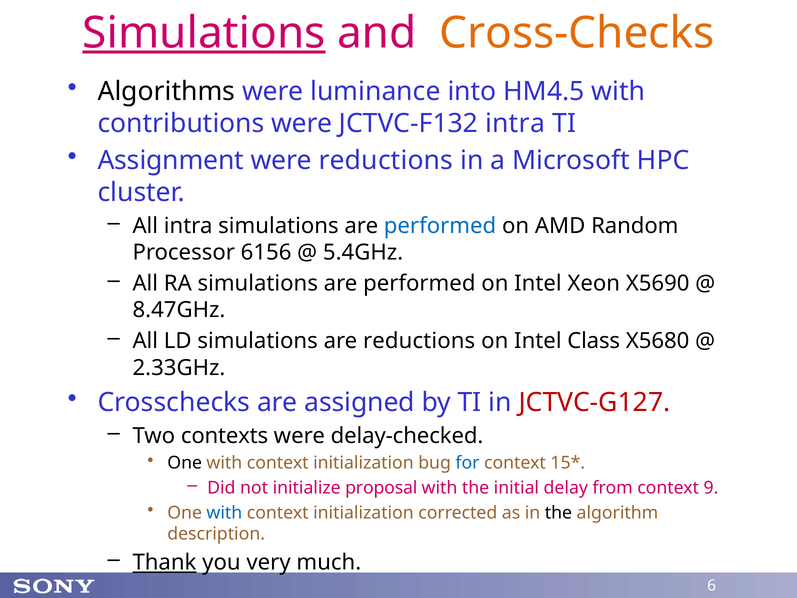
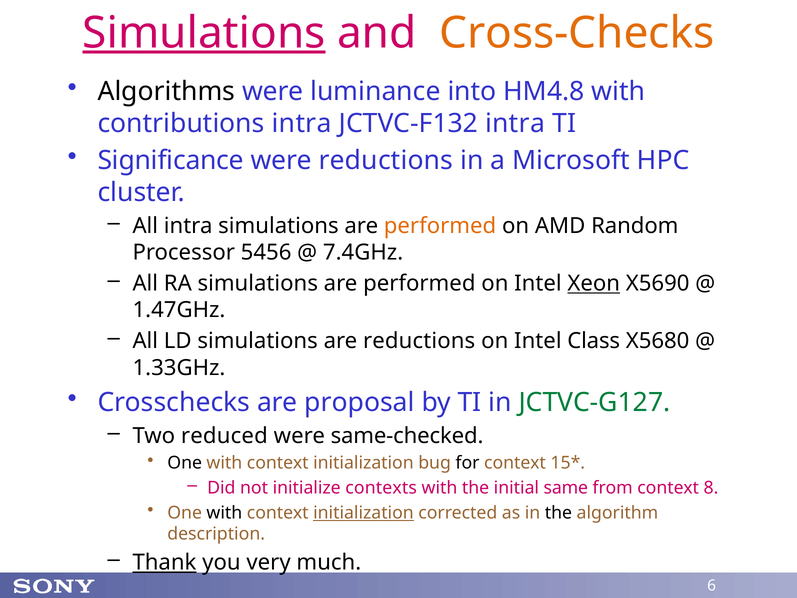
HM4.5: HM4.5 -> HM4.8 (544, 92)
contributions were: were -> intra (302, 123)
Assignment: Assignment -> Significance (171, 161)
performed colour: blue -> orange (440, 226)
6156: 6156 -> 5456 (266, 252)
5.4GHz: 5.4GHz -> 7.4GHz (363, 252)
Xeon underline: none -> present (594, 283)
8.47GHz: 8.47GHz -> 1.47GHz (179, 310)
2.33GHz: 2.33GHz -> 1.33GHz (179, 368)
assigned: assigned -> proposal (359, 402)
JCTVC-G127 colour: red -> green (594, 402)
contexts: contexts -> reduced (224, 436)
delay-checked: delay-checked -> same-checked (407, 436)
for colour: blue -> black (468, 463)
proposal: proposal -> contexts (381, 488)
delay: delay -> same (566, 488)
9: 9 -> 8 (711, 488)
with colour: blue -> black (224, 512)
initialization underline: none -> present (363, 512)
